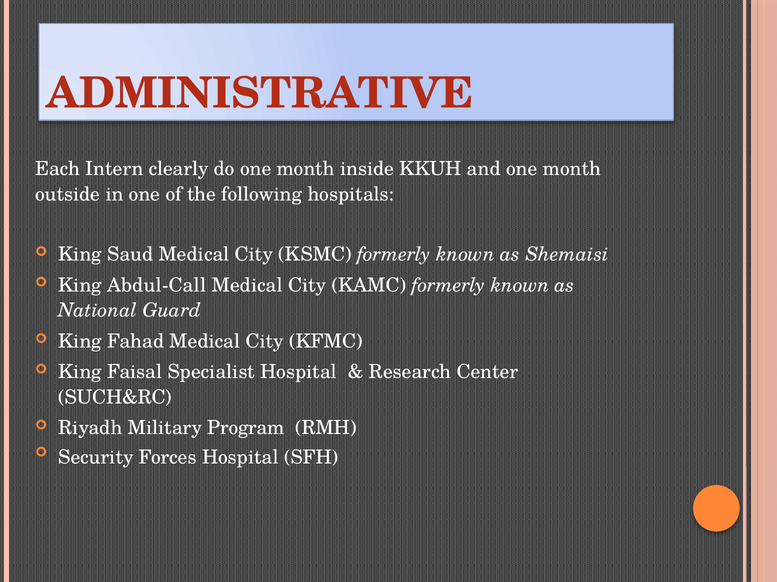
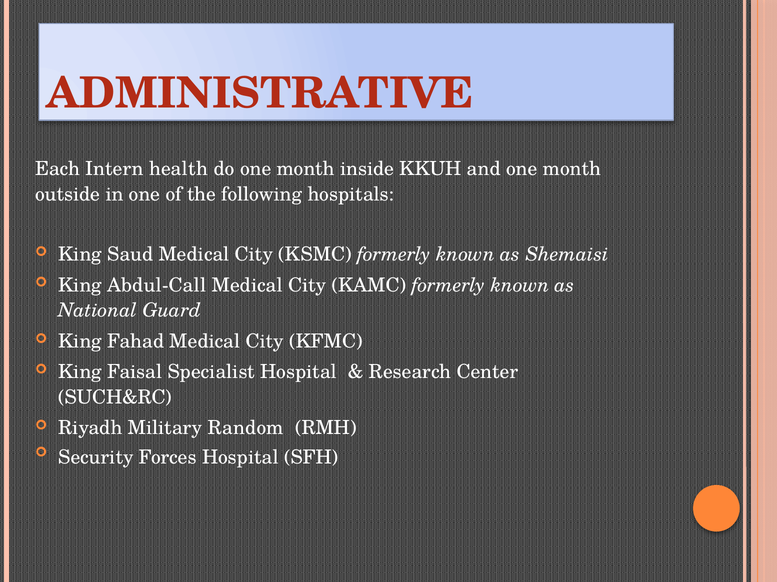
clearly: clearly -> health (178, 169)
Program: Program -> Random (246, 429)
